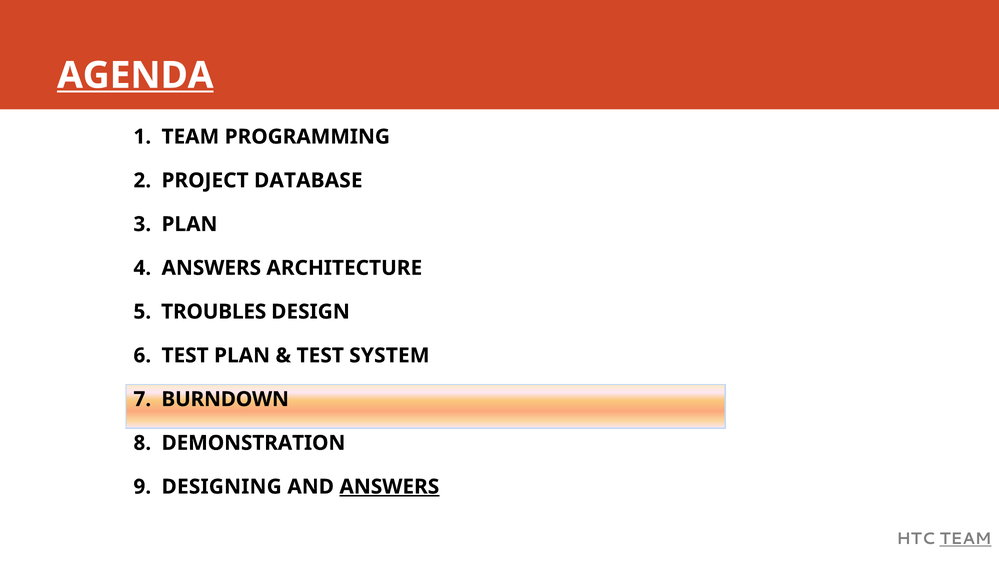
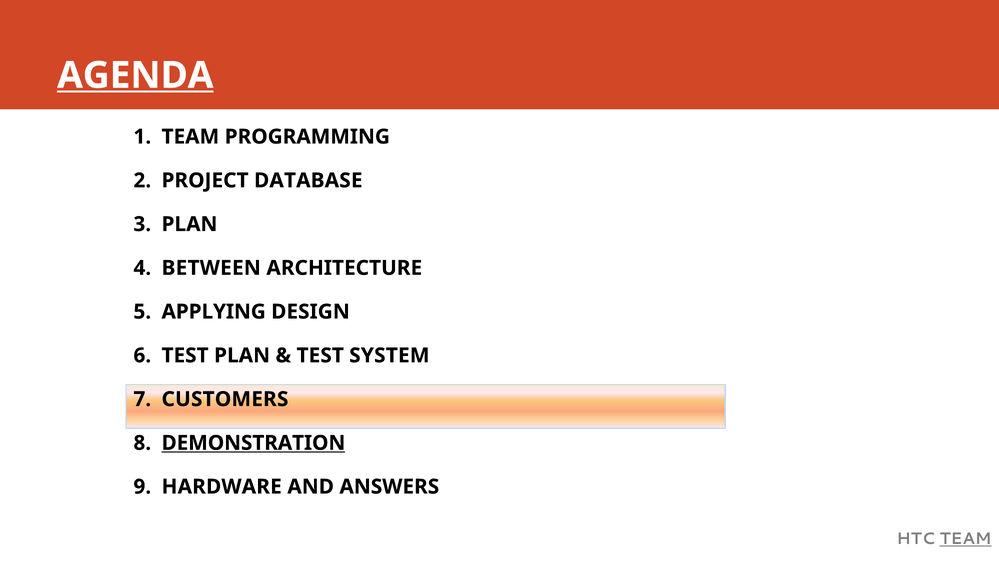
ANSWERS: ANSWERS -> BETWEEN (211, 268)
TROUBLES: TROUBLES -> APPLYING (214, 312)
BURNDOWN: BURNDOWN -> CUSTOMERS (225, 399)
DEMONSTRATION underline: none -> present (253, 443)
DESIGNING: DESIGNING -> HARDWARE (222, 487)
ANSWERS underline: present -> none (389, 487)
